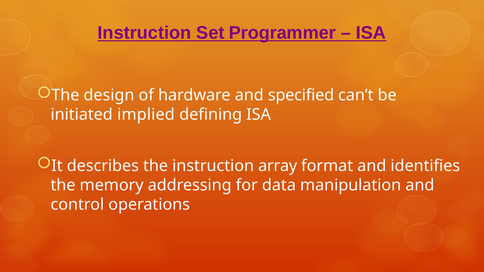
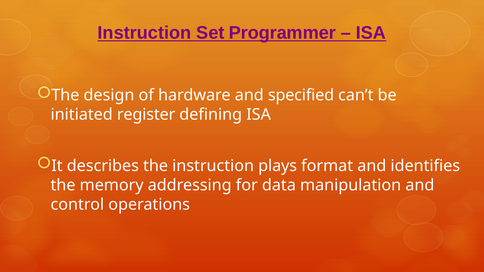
implied: implied -> register (146, 115)
array: array -> plays (278, 166)
